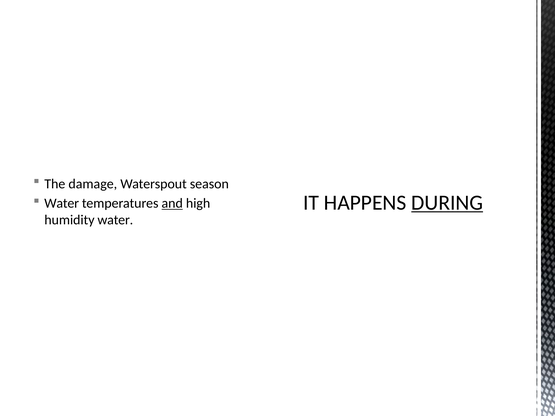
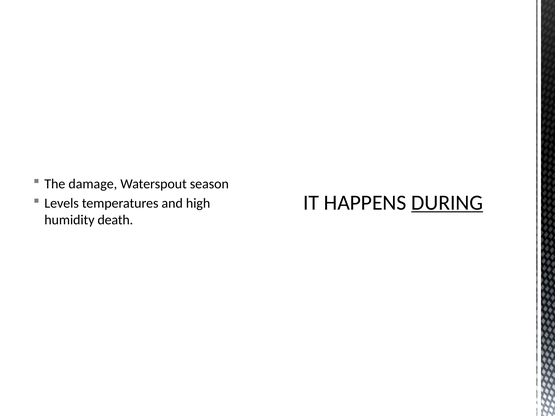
Water: Water -> Levels (62, 204)
and underline: present -> none (172, 204)
humidity water: water -> death (115, 220)
